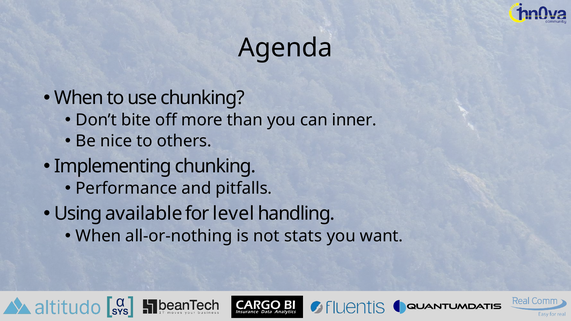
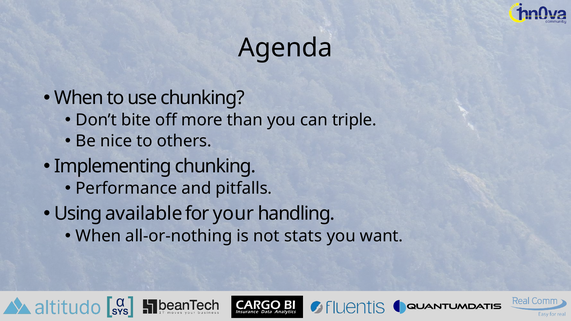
inner: inner -> triple (354, 120)
level: level -> your (233, 214)
